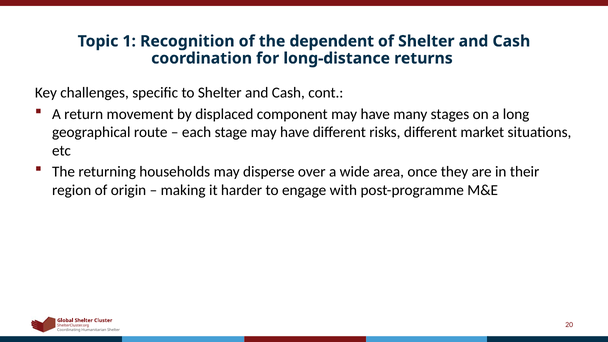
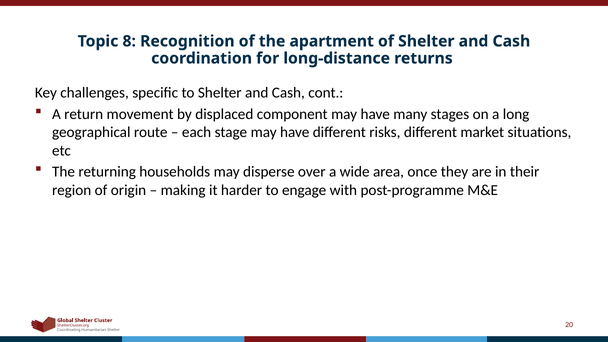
1: 1 -> 8 (129, 41)
dependent: dependent -> apartment (332, 41)
